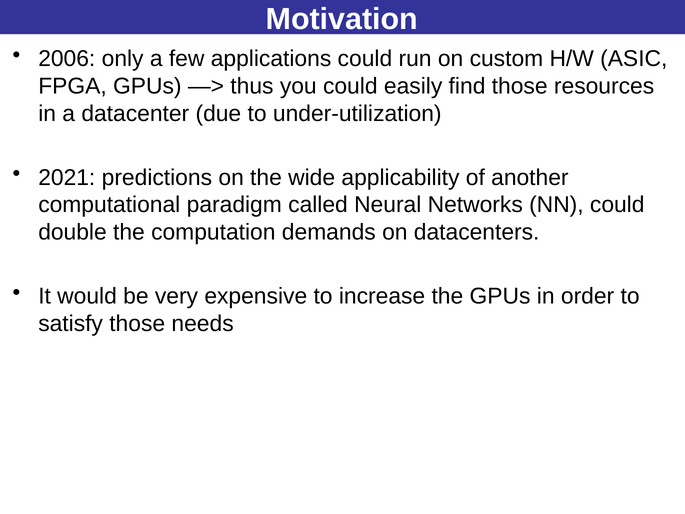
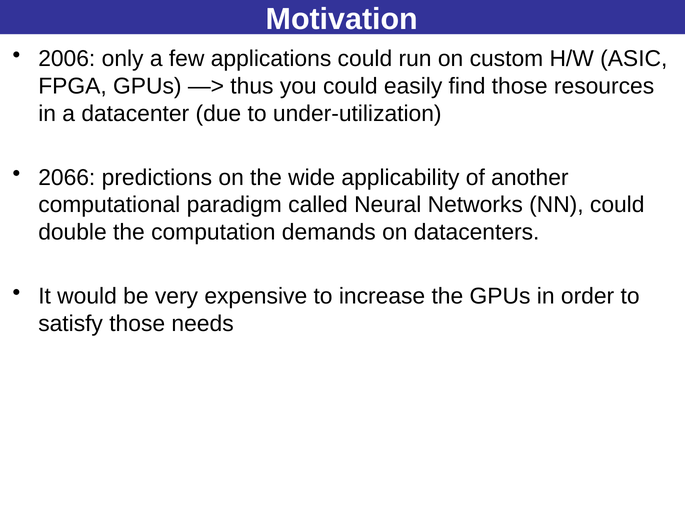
2021: 2021 -> 2066 (67, 177)
